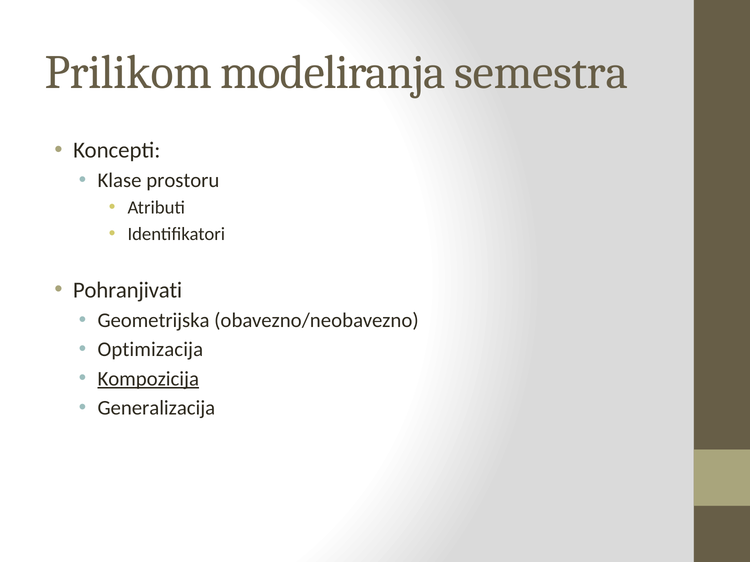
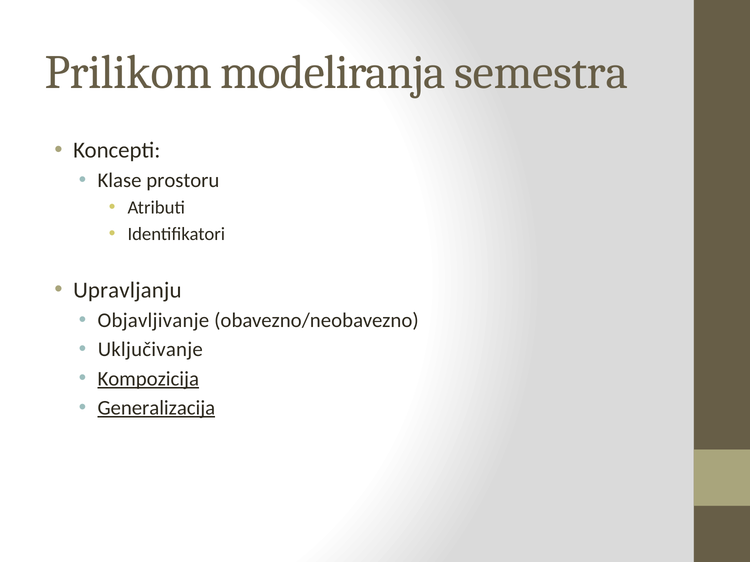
Pohranjivati: Pohranjivati -> Upravljanju (127, 290)
Geometrijska: Geometrijska -> Objavljivanje (153, 321)
Optimizacija: Optimizacija -> Uključivanje (150, 350)
Generalizacija underline: none -> present (156, 408)
